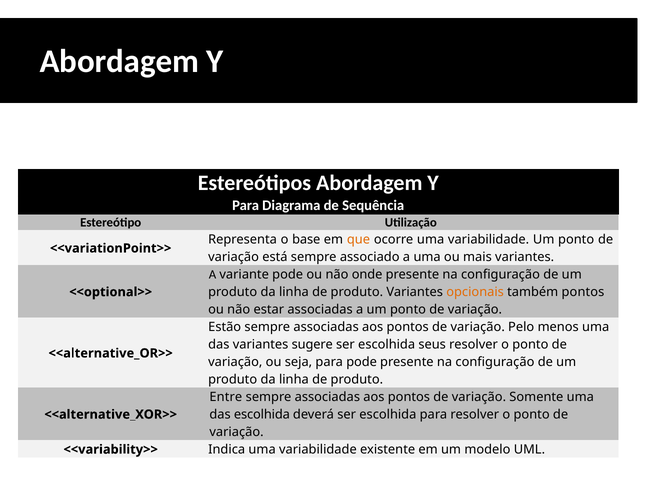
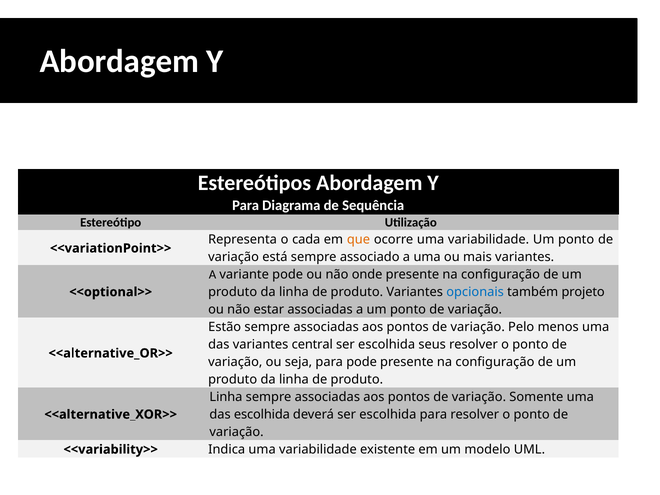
base: base -> cada (306, 240)
opcionais colour: orange -> blue (475, 292)
também pontos: pontos -> projeto (583, 292)
sugere: sugere -> central (312, 344)
Entre: Entre -> Linha (226, 397)
